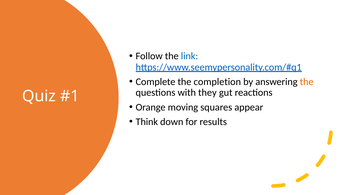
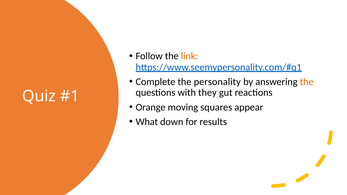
link colour: blue -> orange (190, 56)
completion: completion -> personality (217, 82)
Think: Think -> What (147, 122)
